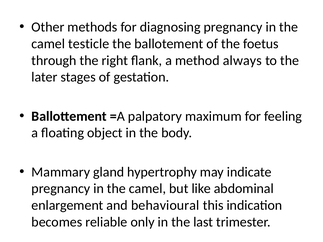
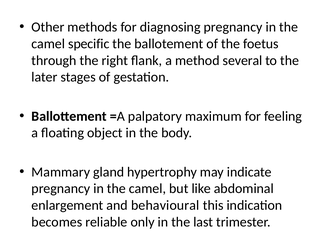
testicle: testicle -> specific (89, 44)
always: always -> several (242, 60)
